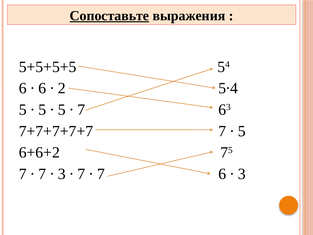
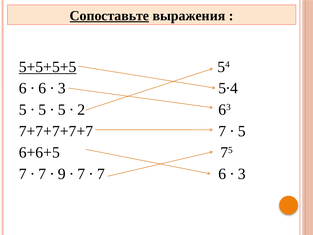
5+5+5+5 underline: none -> present (48, 67)
2: 2 -> 3 (62, 88)
7: 7 -> 2 (81, 110)
6+6+2: 6+6+2 -> 6+6+5 (39, 152)
3: 3 -> 9 (62, 174)
